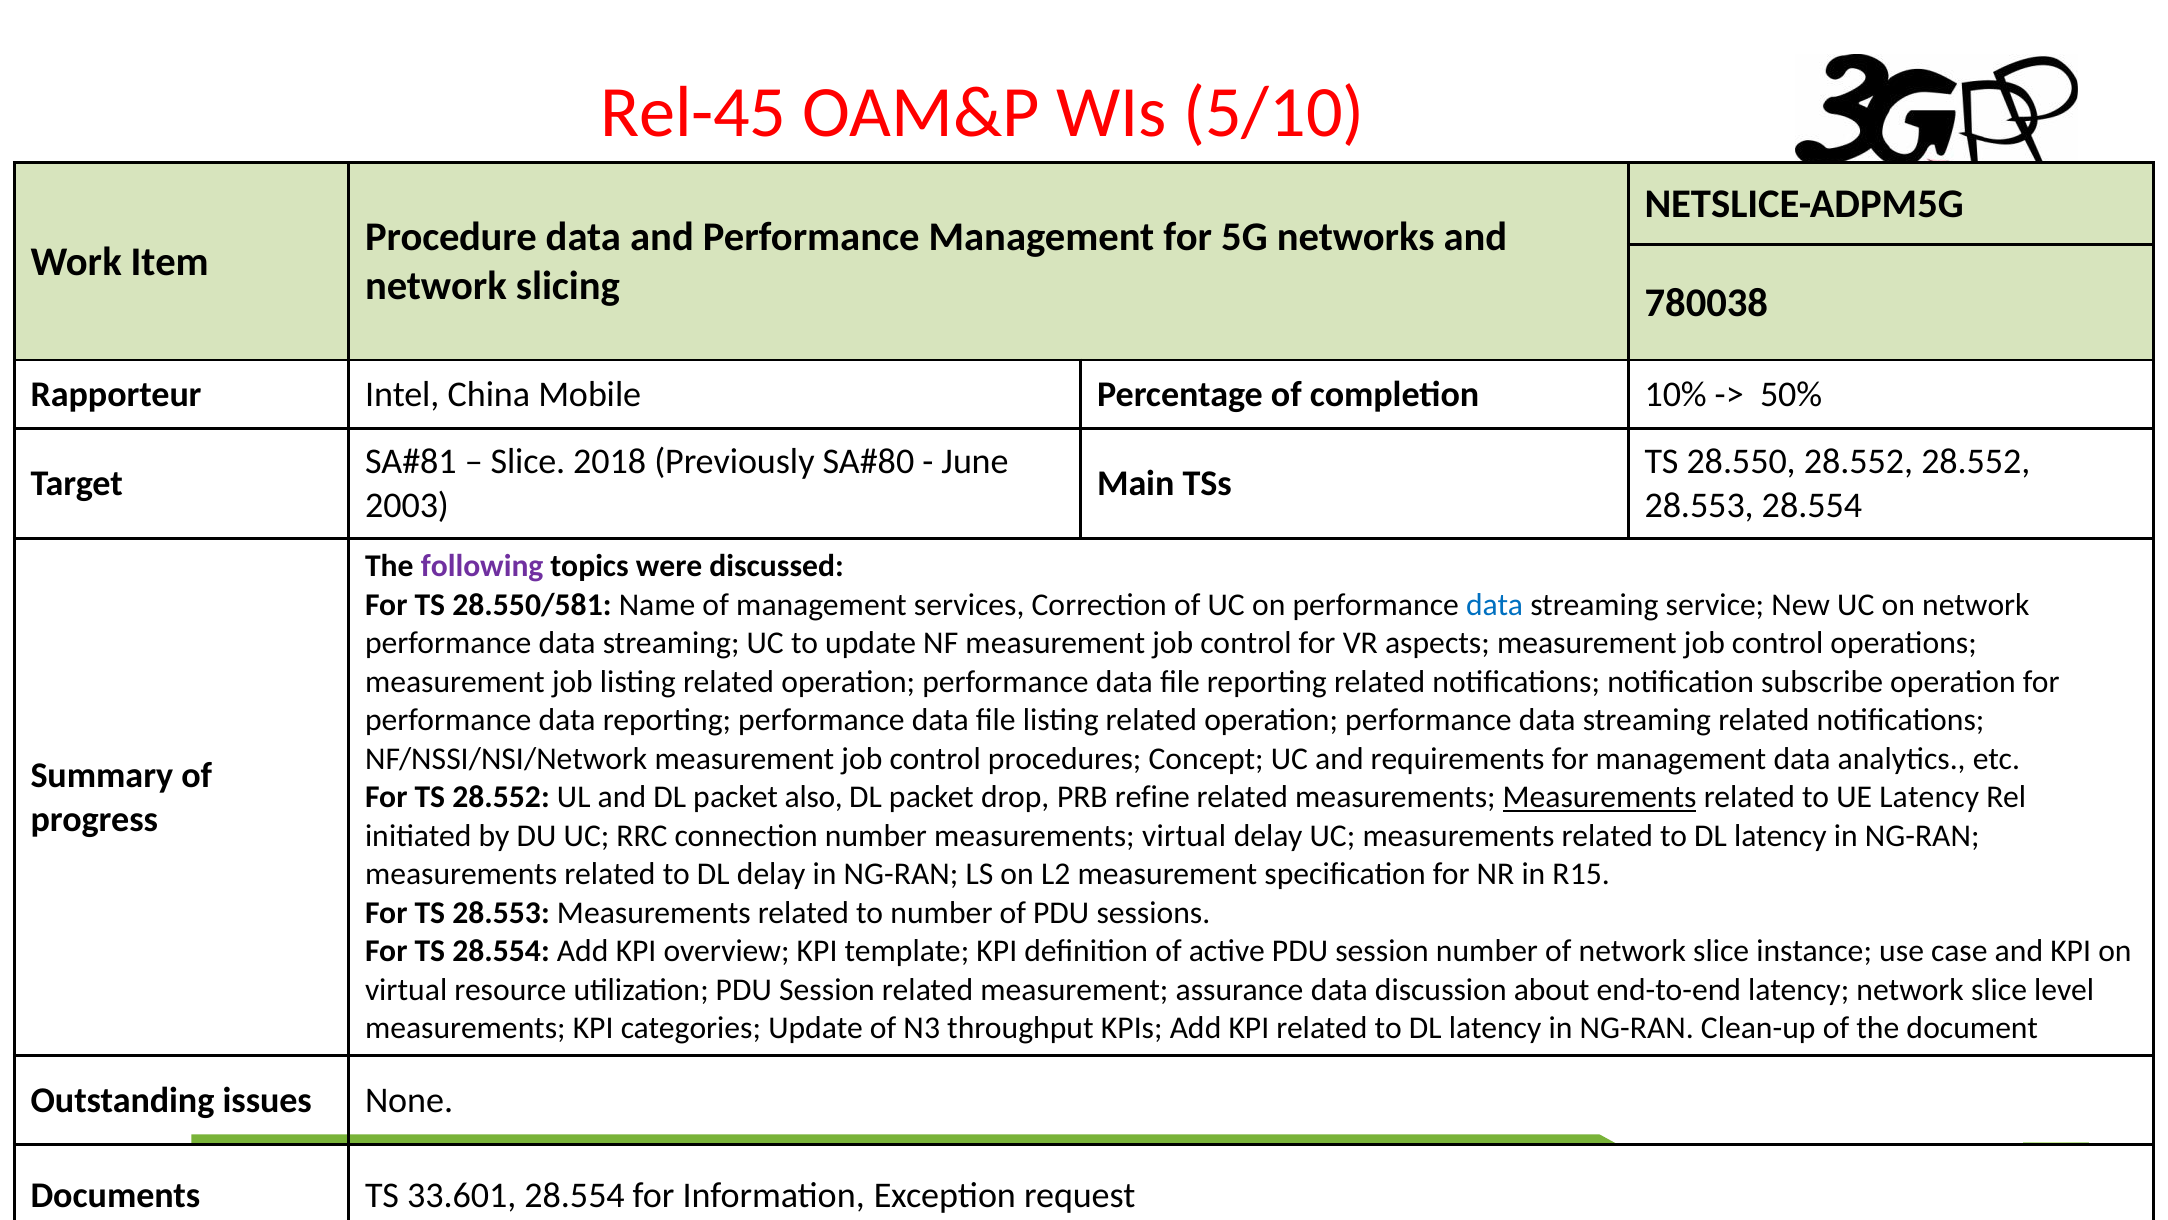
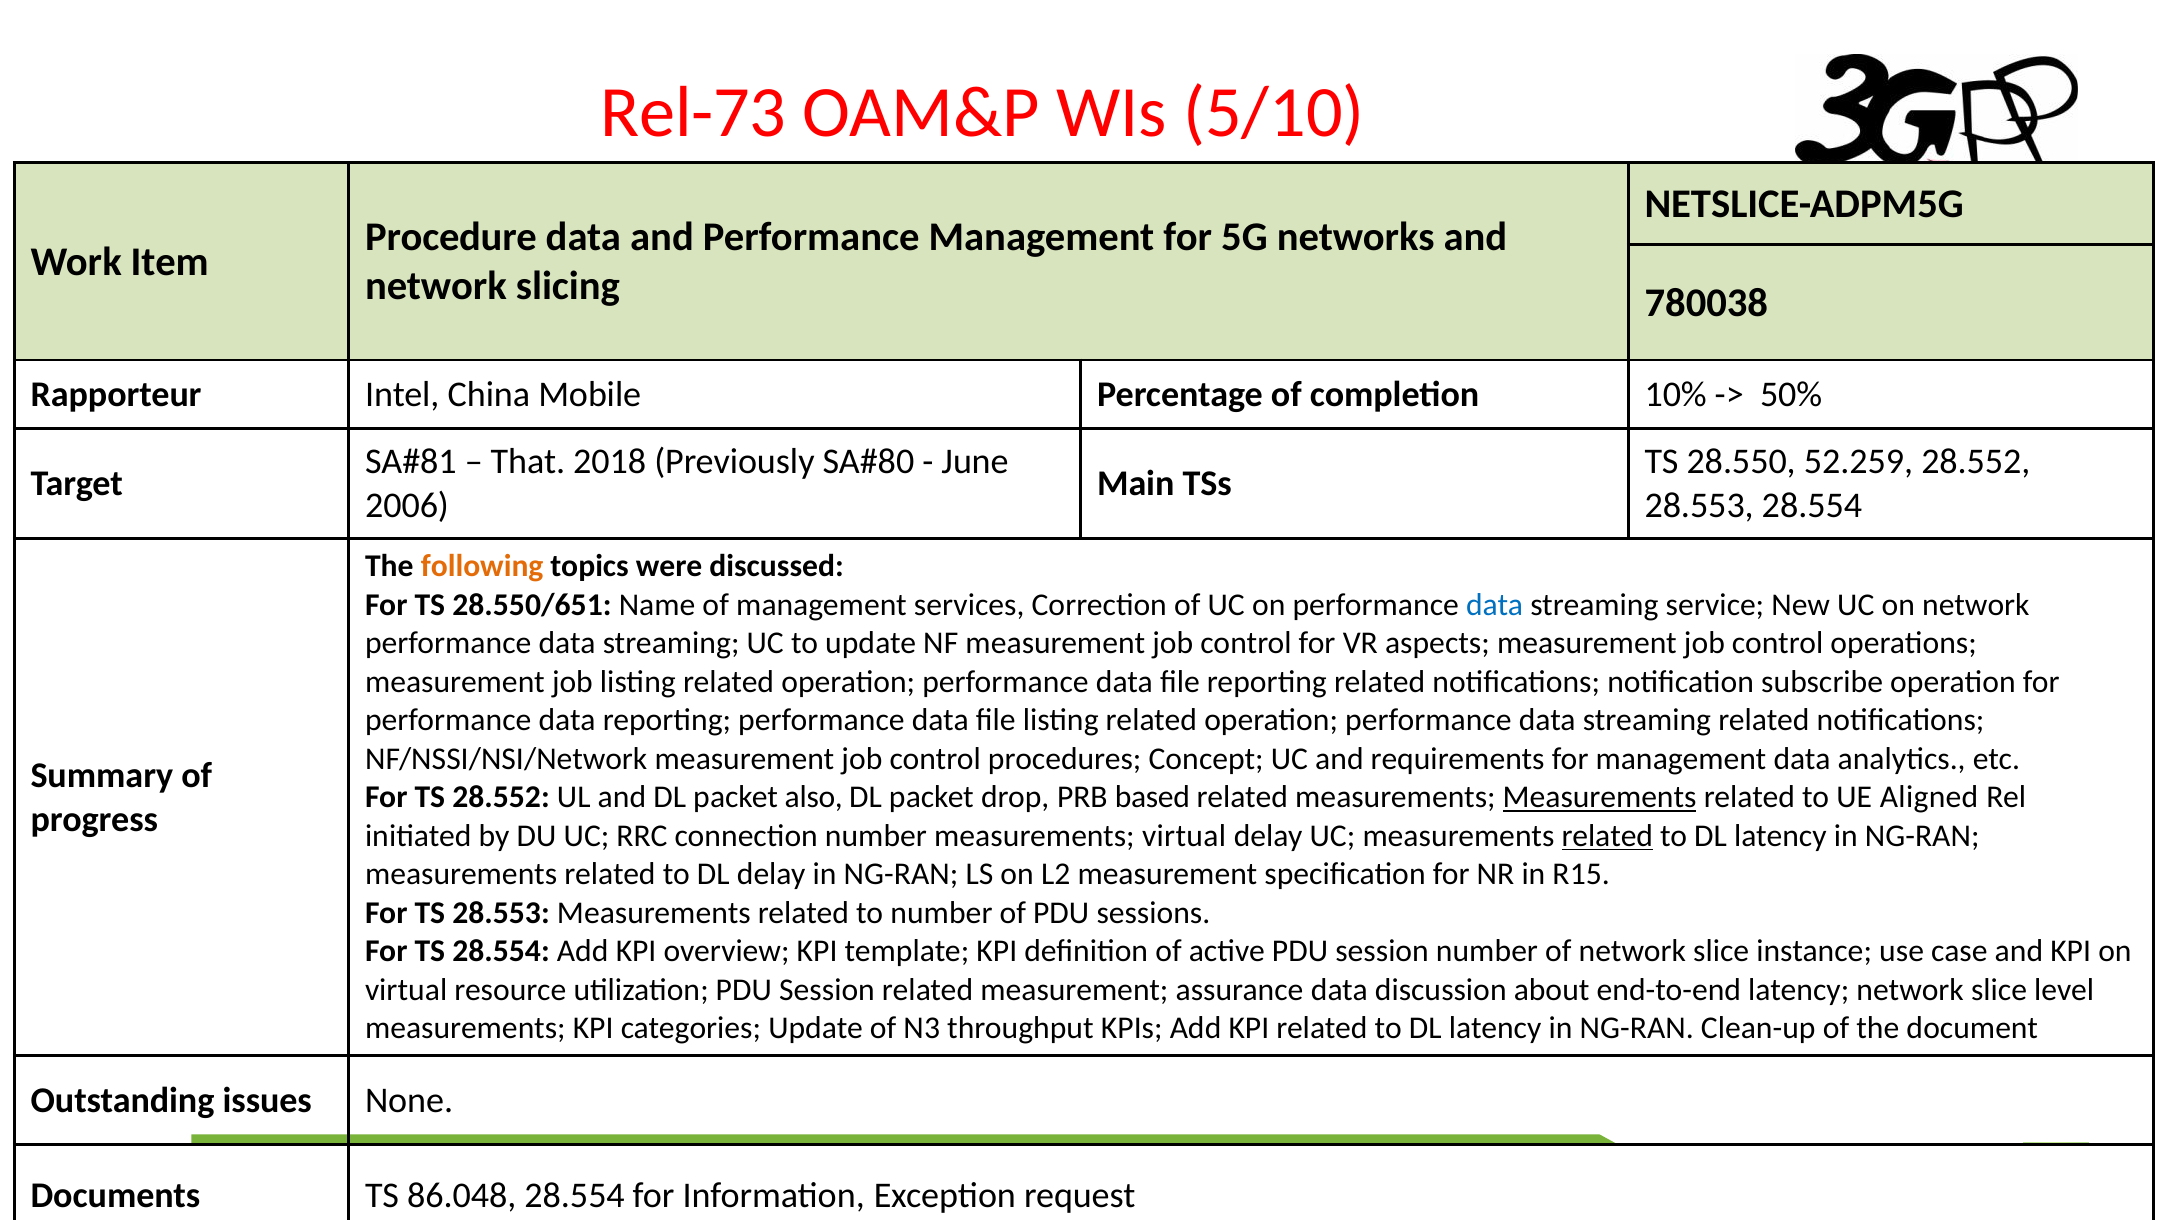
Rel-45: Rel-45 -> Rel-73 (693, 112)
Slice: Slice -> That (528, 462)
28.550 28.552: 28.552 -> 52.259 (1858, 462)
2003: 2003 -> 2006 (407, 506)
following colour: purple -> orange (482, 566)
28.550/581: 28.550/581 -> 28.550/651 (532, 605)
refine: refine -> based (1152, 797)
UE Latency: Latency -> Aligned (1929, 797)
related underline: none -> present (1607, 836)
33.601: 33.601 -> 86.048 (462, 1195)
